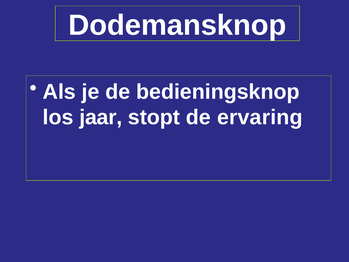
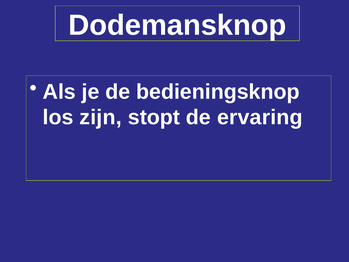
jaar: jaar -> zijn (101, 117)
